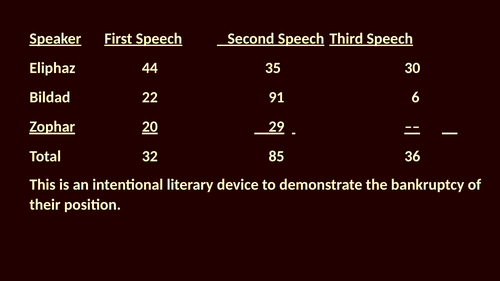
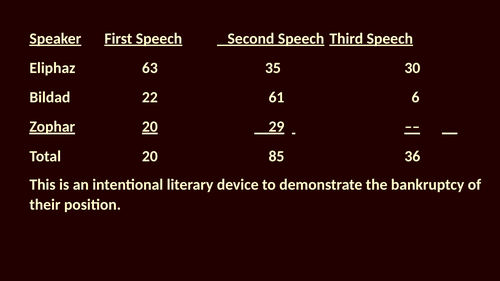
44: 44 -> 63 (150, 68)
91: 91 -> 61 (276, 97)
Total 32: 32 -> 20 (150, 156)
